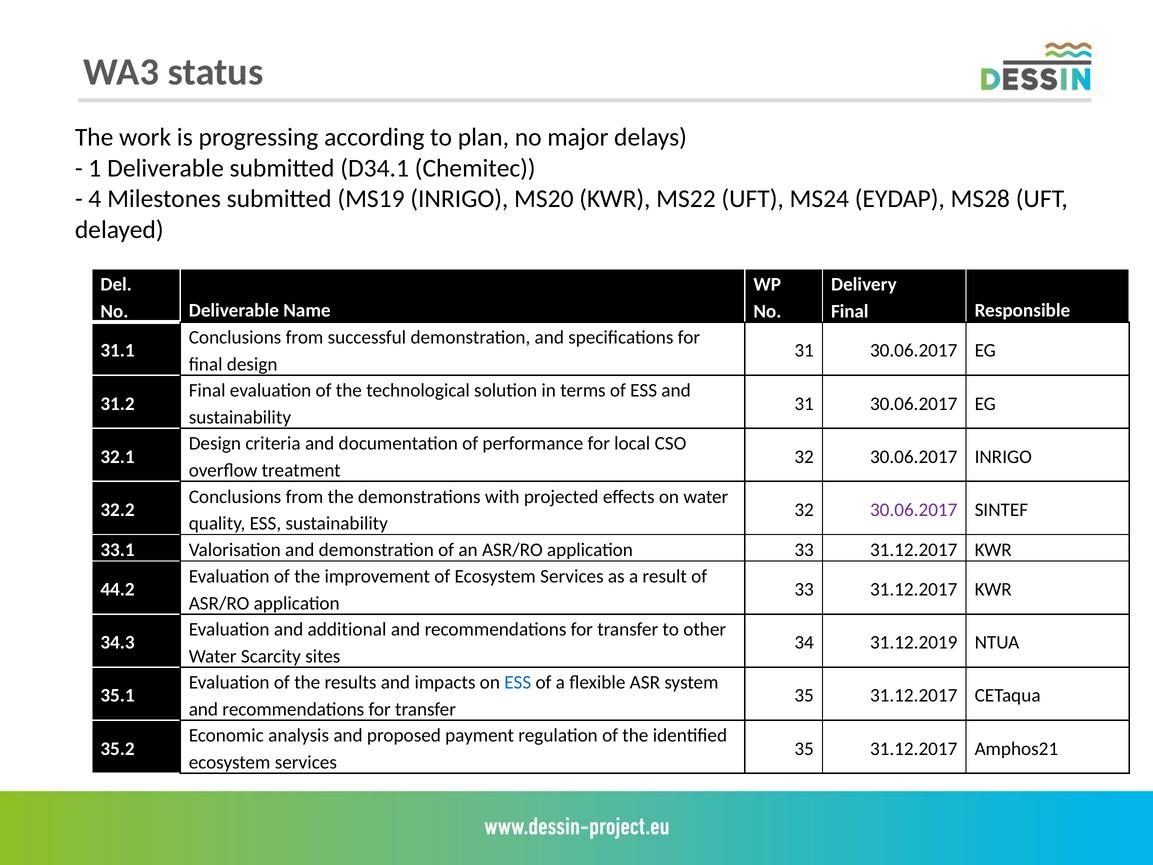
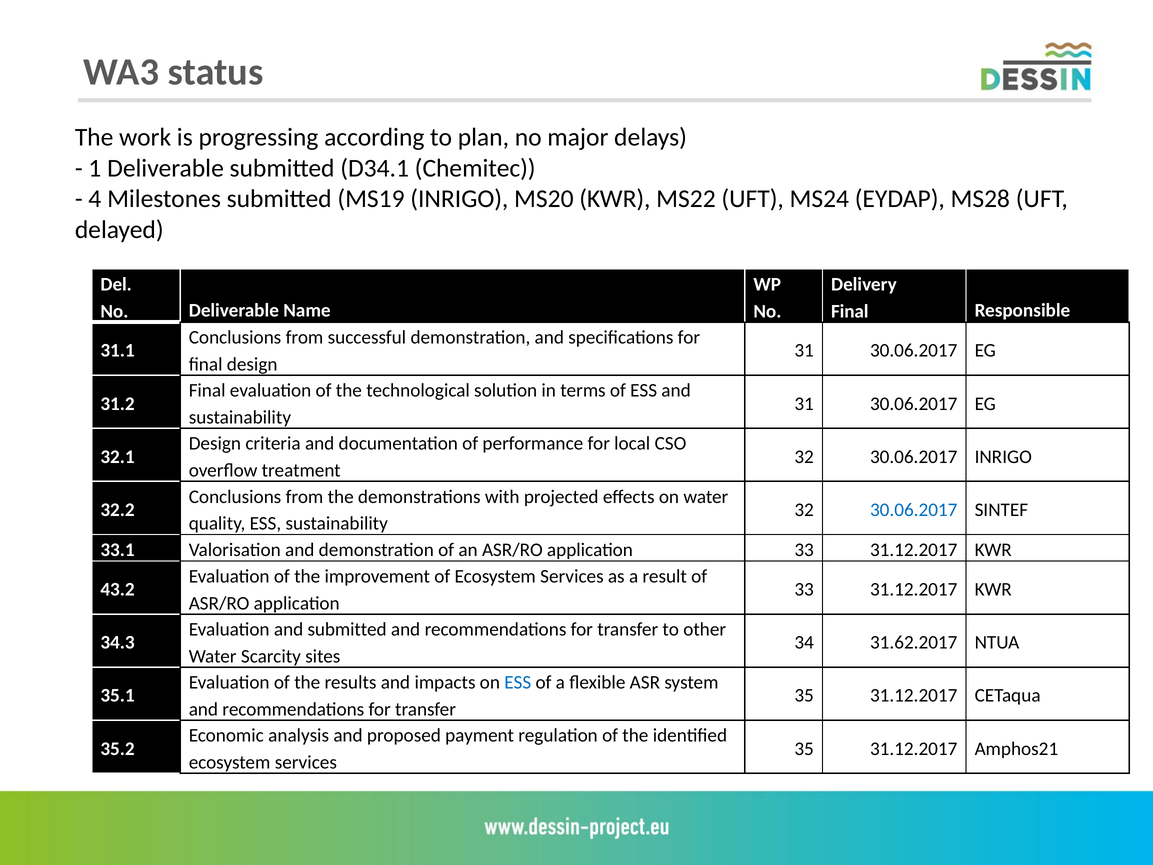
30.06.2017 colour: purple -> blue (914, 510)
44.2: 44.2 -> 43.2 (118, 589)
and additional: additional -> submitted (347, 629)
31.12.2019: 31.12.2019 -> 31.62.2017 (914, 642)
